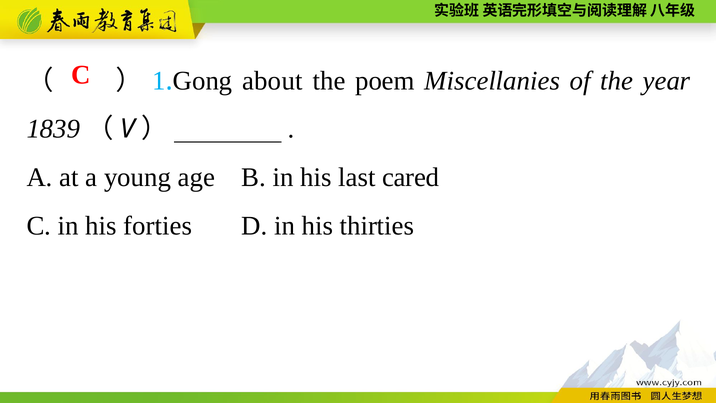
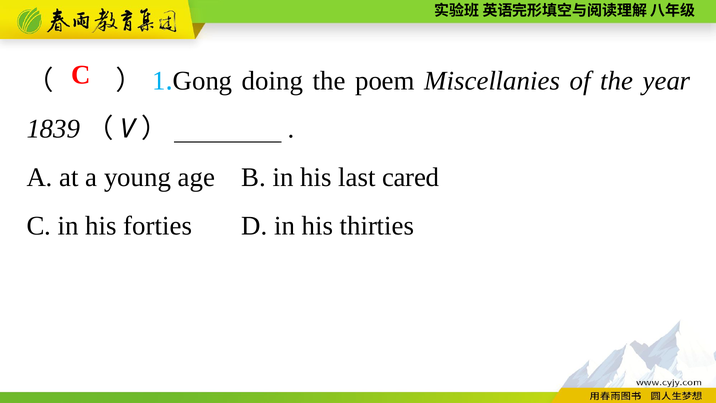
about: about -> doing (273, 81)
